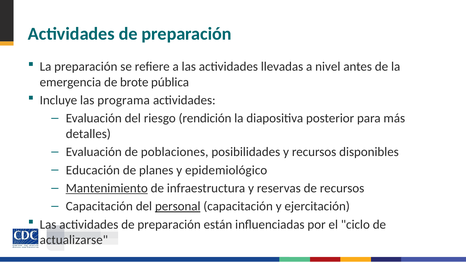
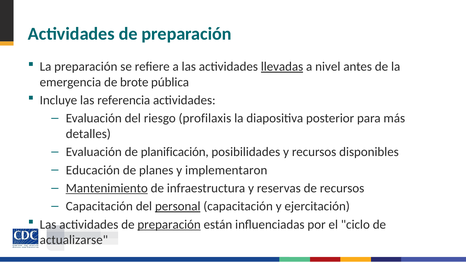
llevadas underline: none -> present (282, 67)
programa: programa -> referencia (124, 100)
rendición: rendición -> profilaxis (205, 118)
poblaciones: poblaciones -> planificación (175, 152)
epidemiológico: epidemiológico -> implementaron (226, 170)
preparación underline: none -> present (169, 225)
